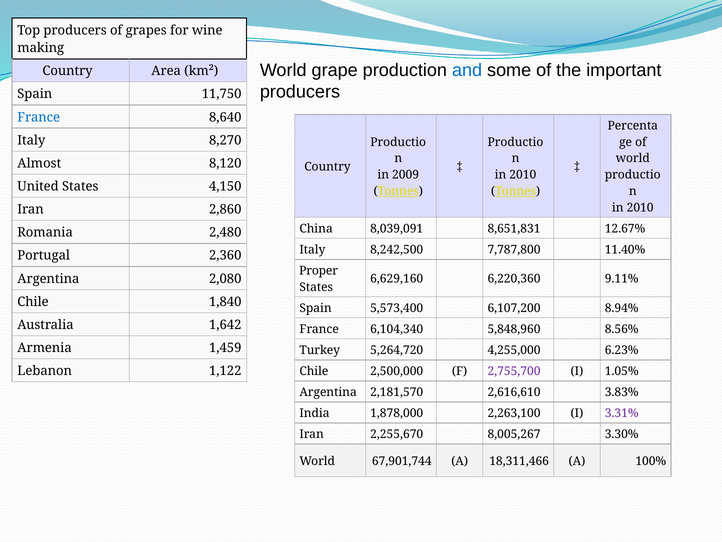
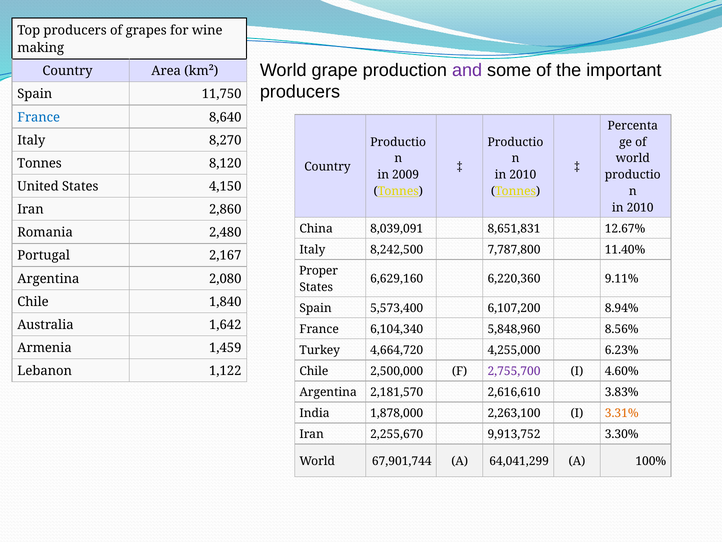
and colour: blue -> purple (467, 70)
Almost: Almost -> Tonnes (39, 163)
2,360: 2,360 -> 2,167 (225, 255)
5,264,720: 5,264,720 -> 4,664,720 (397, 350)
1.05%: 1.05% -> 4.60% (622, 371)
3.31% colour: purple -> orange (622, 413)
8,005,267: 8,005,267 -> 9,913,752 (514, 434)
18,311,466: 18,311,466 -> 64,041,299 (519, 461)
